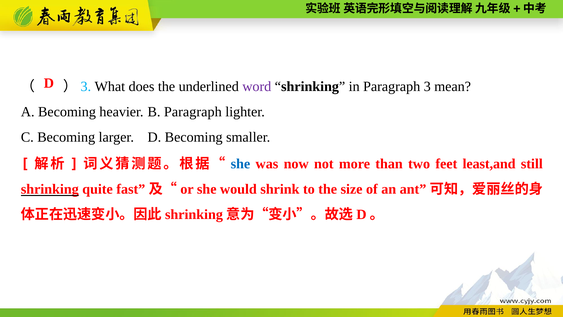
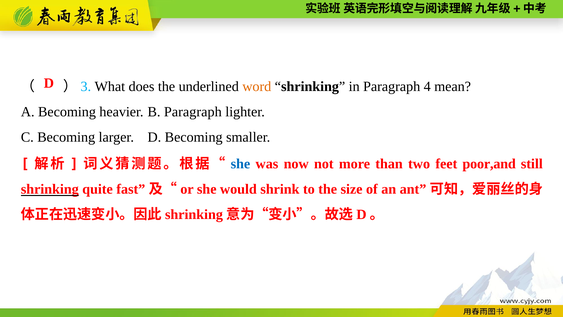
word colour: purple -> orange (257, 86)
3: 3 -> 4 (427, 86)
least,and: least,and -> poor,and (489, 164)
